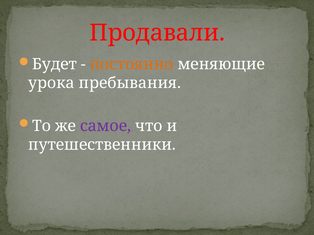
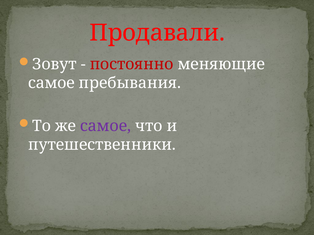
Будет: Будет -> Зовут (54, 64)
постоянно colour: orange -> red (132, 64)
урока: урока -> самое (51, 83)
